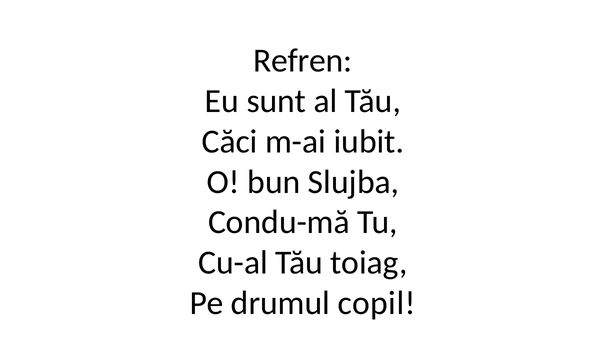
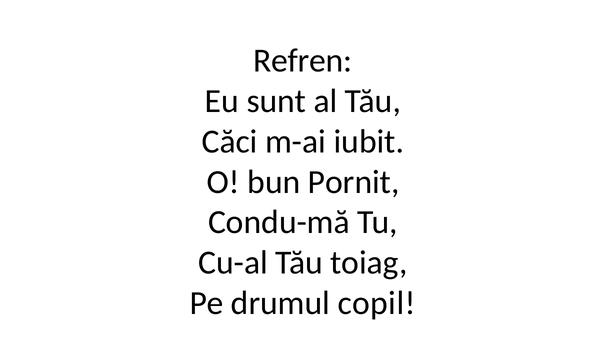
Slujba: Slujba -> Pornit (354, 182)
